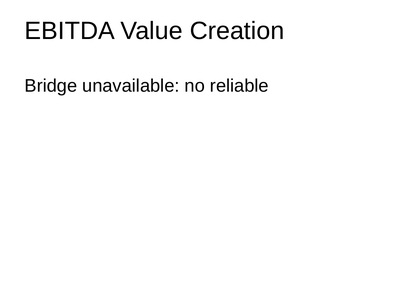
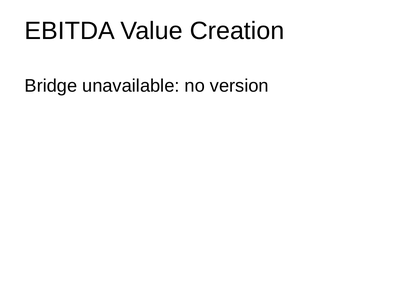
reliable: reliable -> version (239, 86)
